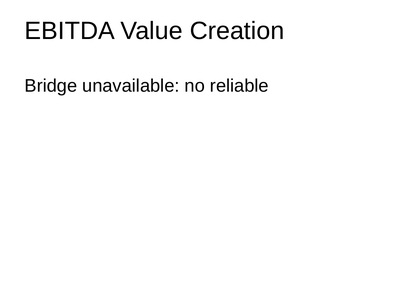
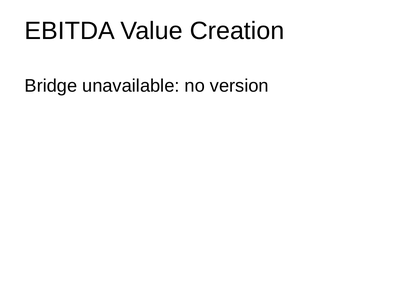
reliable: reliable -> version (239, 86)
